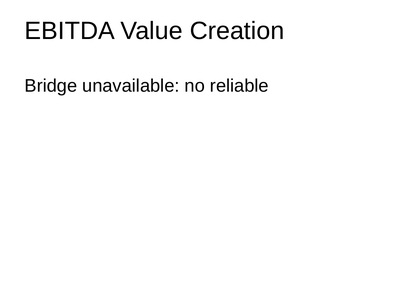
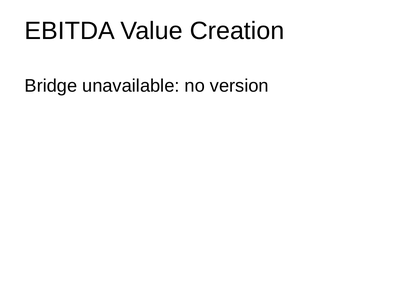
reliable: reliable -> version (239, 86)
